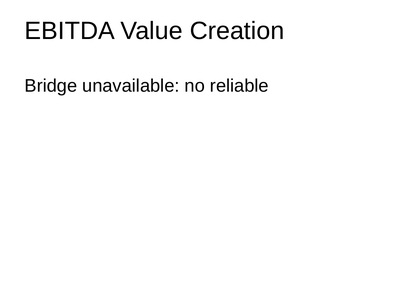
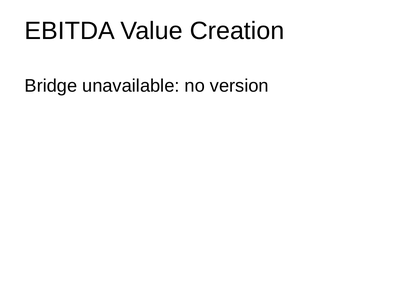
reliable: reliable -> version (239, 86)
